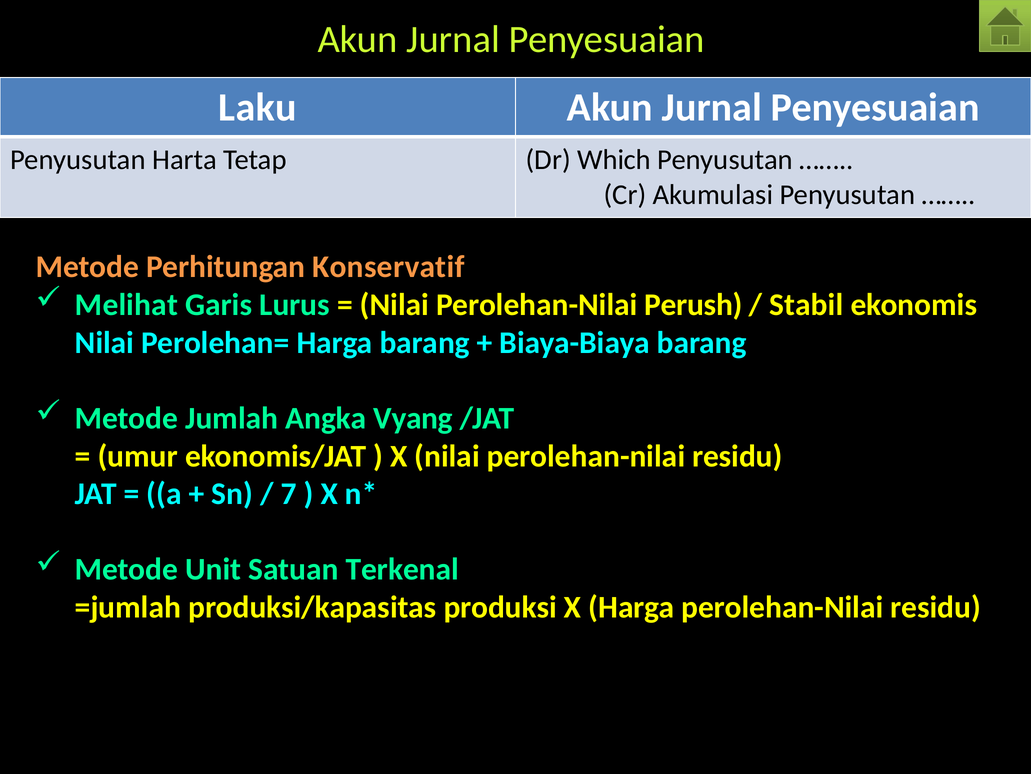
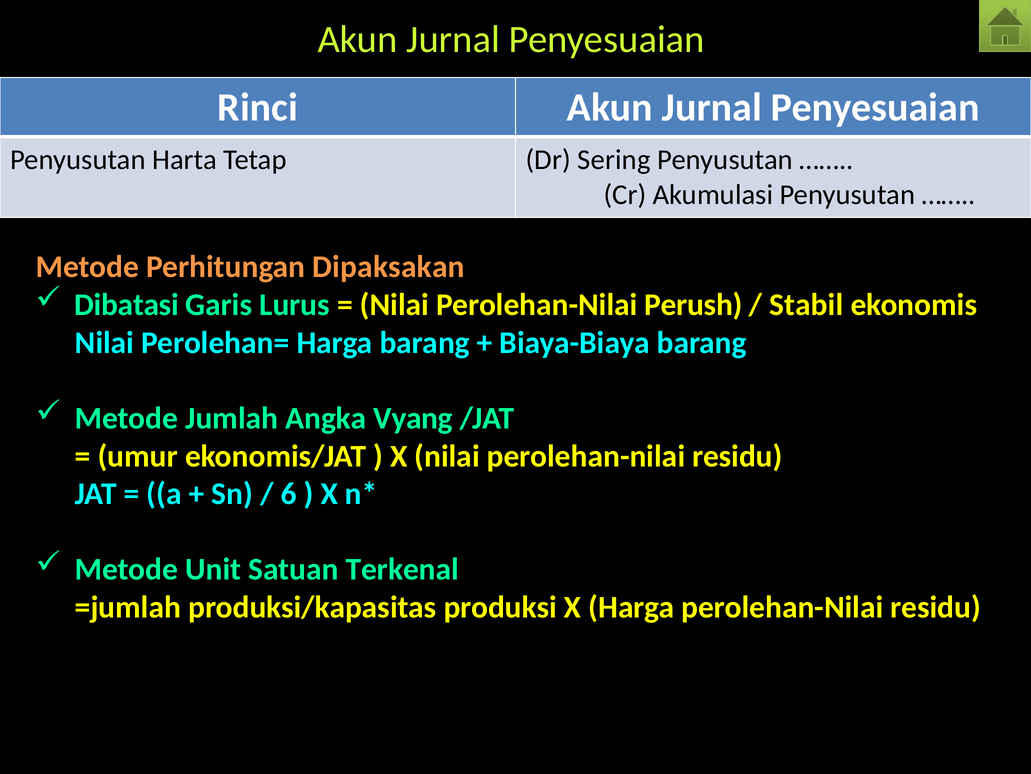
Laku: Laku -> Rinci (258, 107)
Which: Which -> Sering (614, 160)
Konservatif: Konservatif -> Dipaksakan (389, 267)
Melihat: Melihat -> Dibatasi (127, 305)
7: 7 -> 6 (289, 493)
